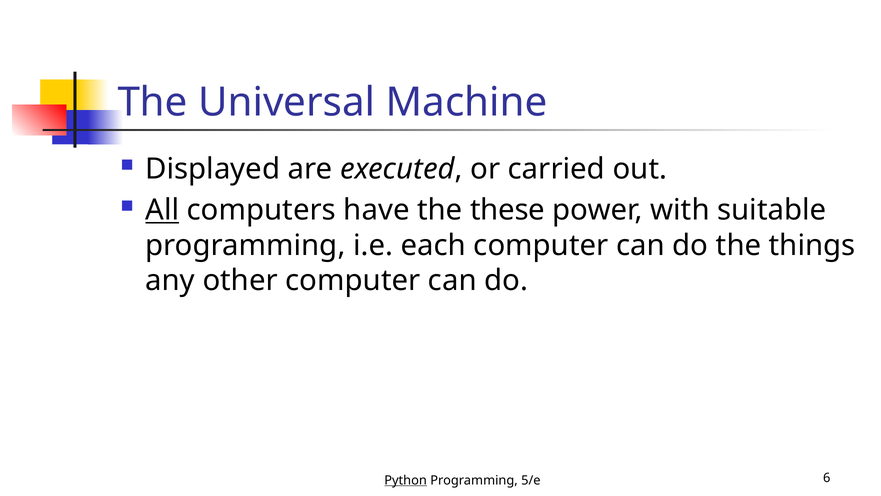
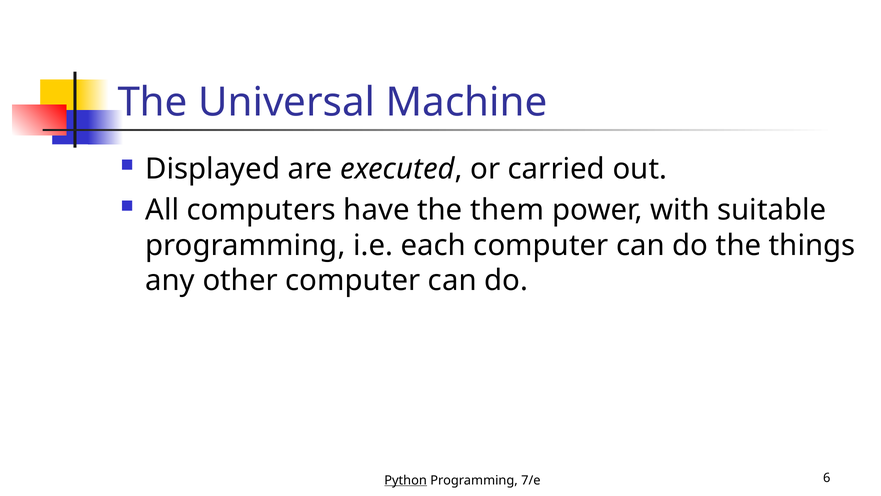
All underline: present -> none (162, 210)
these: these -> them (507, 210)
5/e: 5/e -> 7/e (531, 480)
